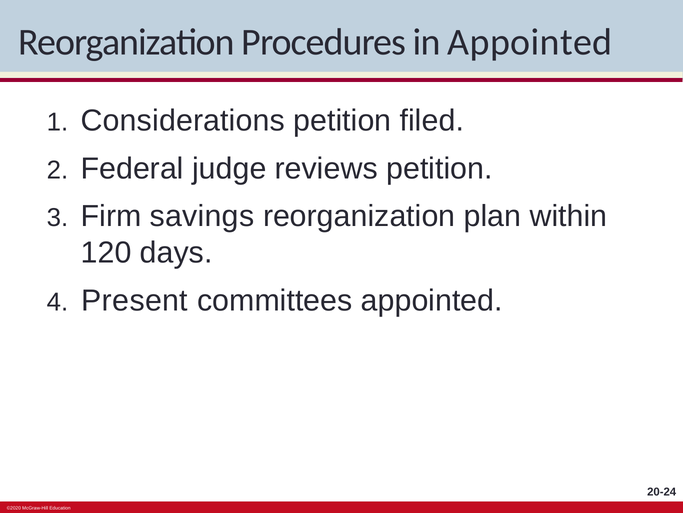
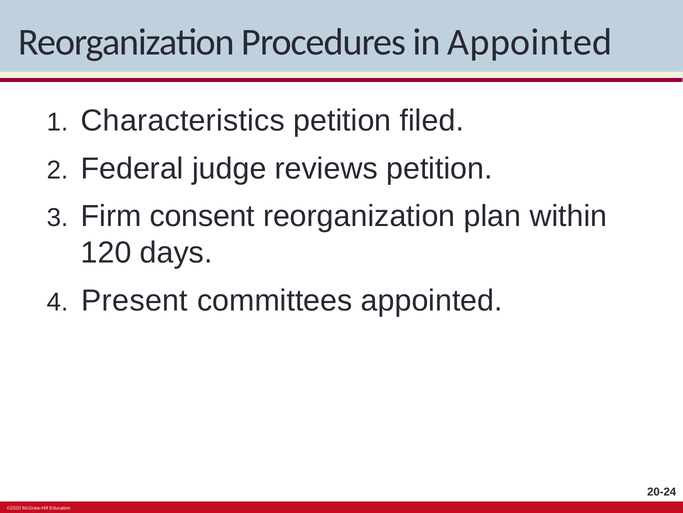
Considerations: Considerations -> Characteristics (183, 120)
savings: savings -> consent (202, 216)
